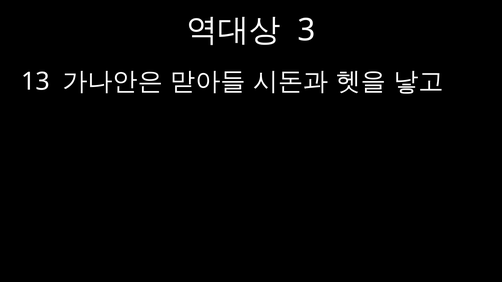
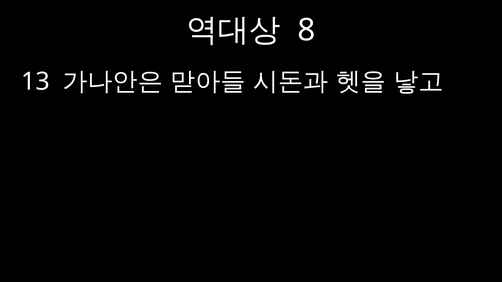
3: 3 -> 8 (306, 30)
